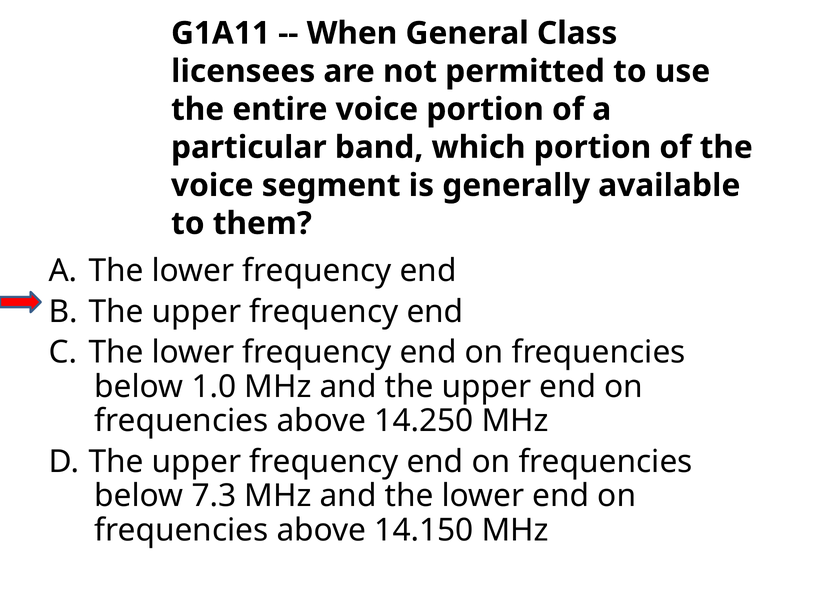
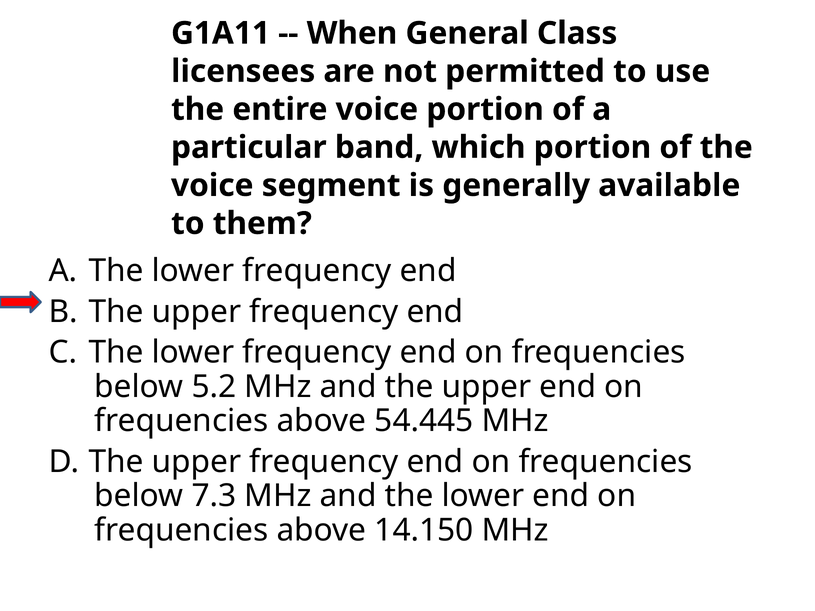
1.0: 1.0 -> 5.2 (214, 387)
14.250: 14.250 -> 54.445 (424, 421)
